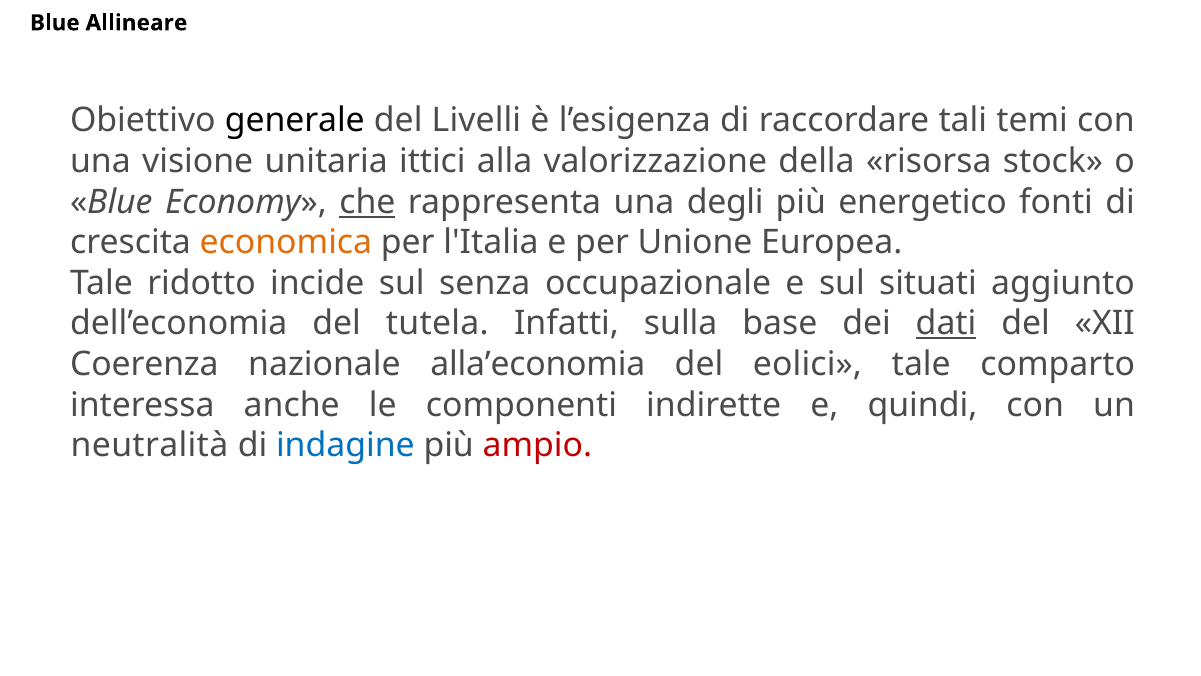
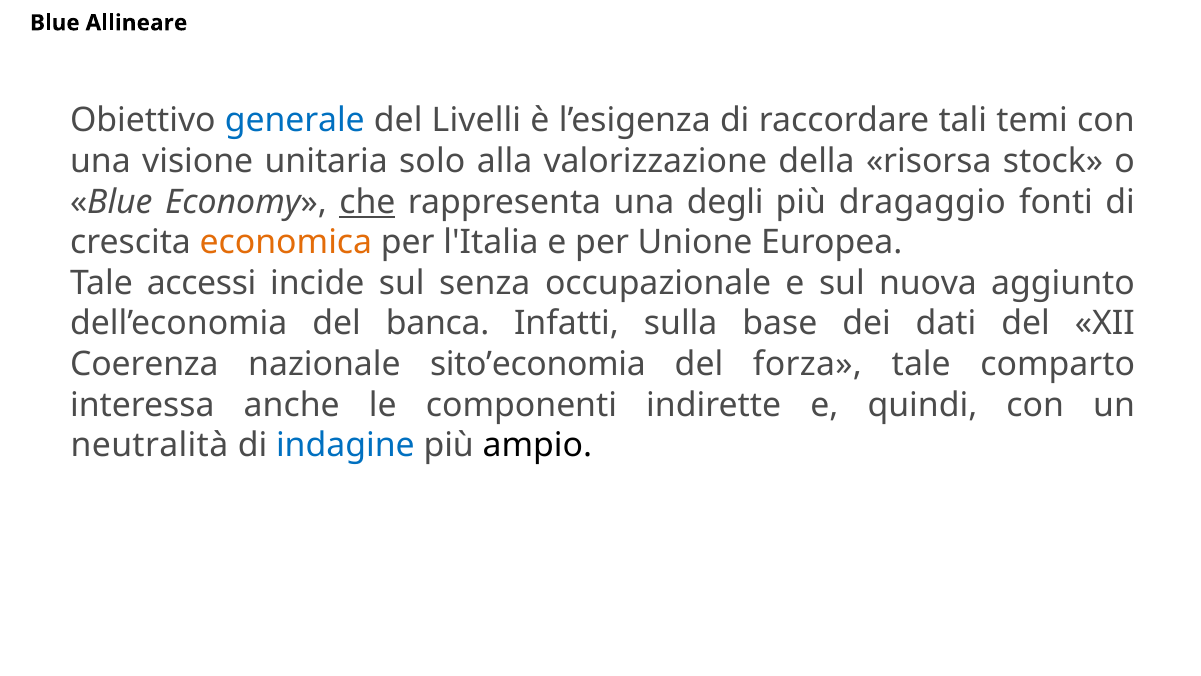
generale colour: black -> blue (295, 121)
ittici: ittici -> solo (432, 161)
energetico: energetico -> dragaggio (922, 202)
ridotto: ridotto -> accessi (202, 283)
situati: situati -> nuova (928, 283)
tutela: tutela -> banca (438, 324)
dati underline: present -> none (946, 324)
alla’economia: alla’economia -> sito’economia (538, 364)
eolici: eolici -> forza (807, 364)
ampio colour: red -> black (537, 445)
